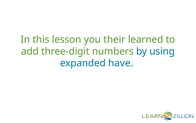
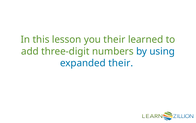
expanded have: have -> their (121, 63)
